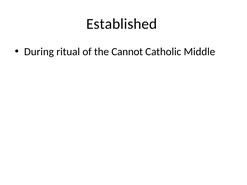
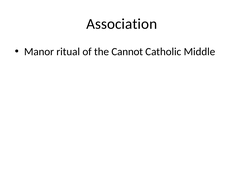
Established: Established -> Association (122, 24)
During: During -> Manor (39, 52)
